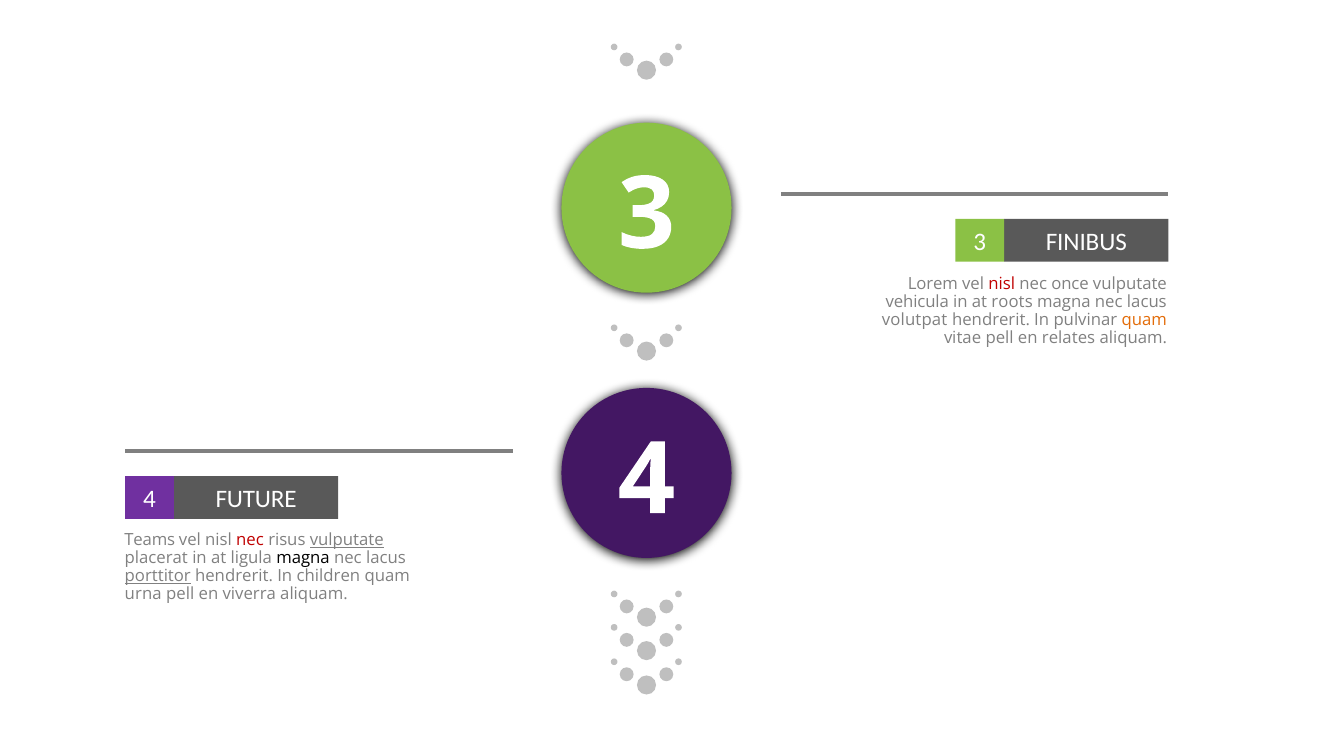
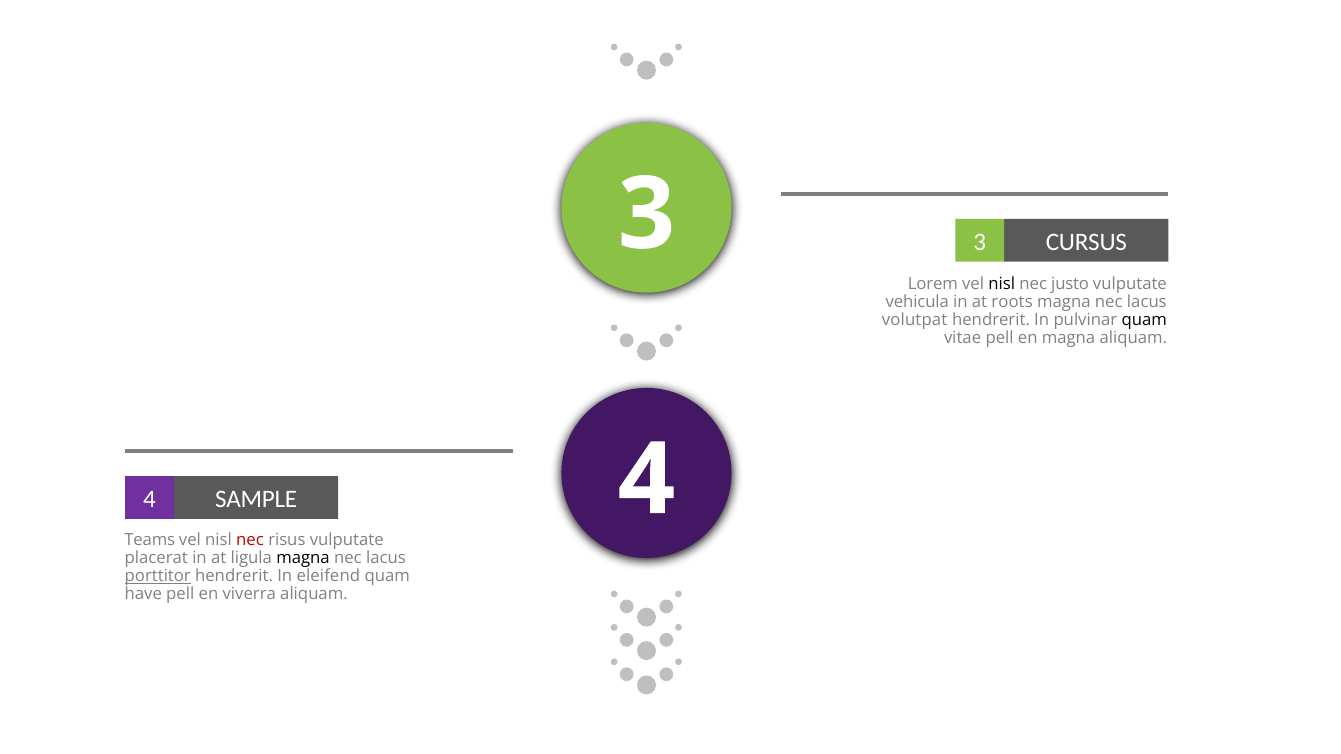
FINIBUS: FINIBUS -> CURSUS (1086, 242)
nisl colour: red -> black (1002, 284)
once: once -> justo (1070, 284)
quam colour: orange -> black (1144, 320)
en relates: relates -> magna (1069, 338)
FUTURE: FUTURE -> SAMPLE (256, 499)
vulputate underline: present -> none (347, 540)
children: children -> eleifend (328, 576)
urna: urna -> have (143, 594)
